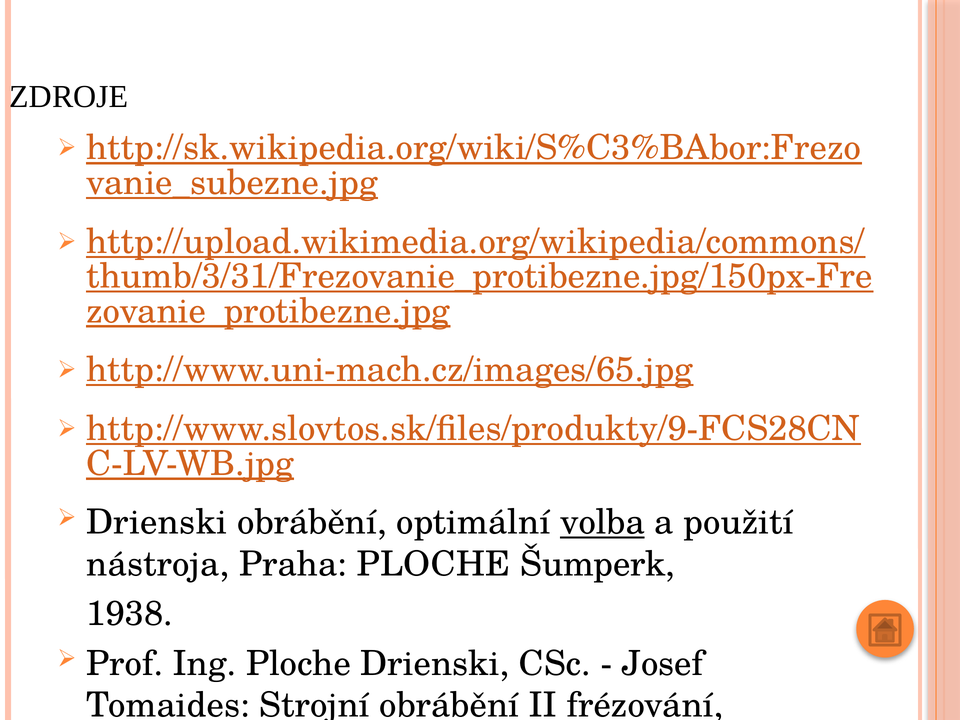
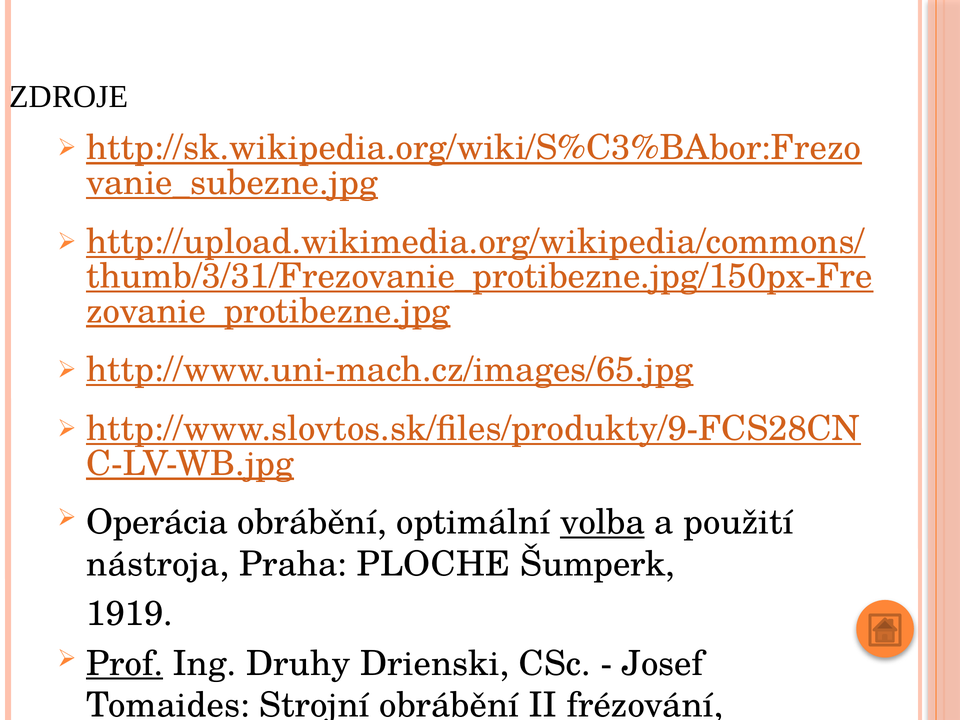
Drienski: Drienski -> Operácia (157, 522)
1938: 1938 -> 1919 (130, 614)
Prof underline: none -> present (125, 664)
Ing Ploche: Ploche -> Druhy (298, 664)
